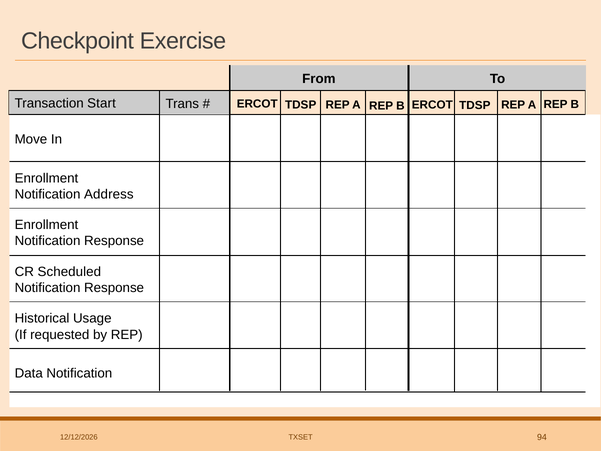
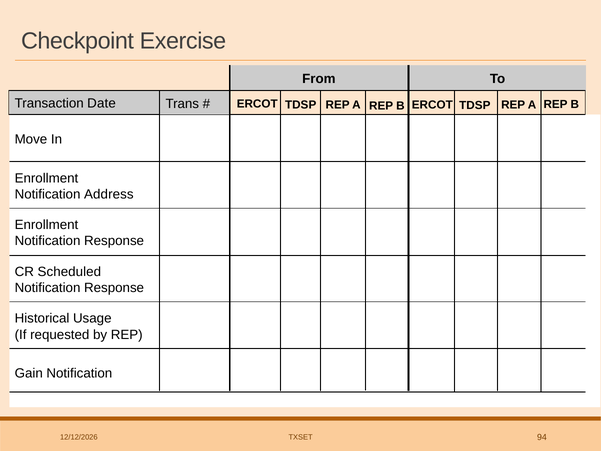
Start: Start -> Date (102, 104)
Data: Data -> Gain (29, 373)
